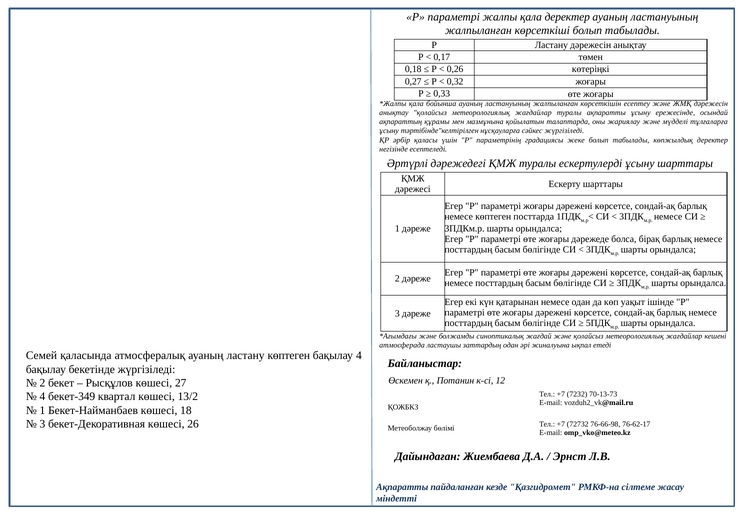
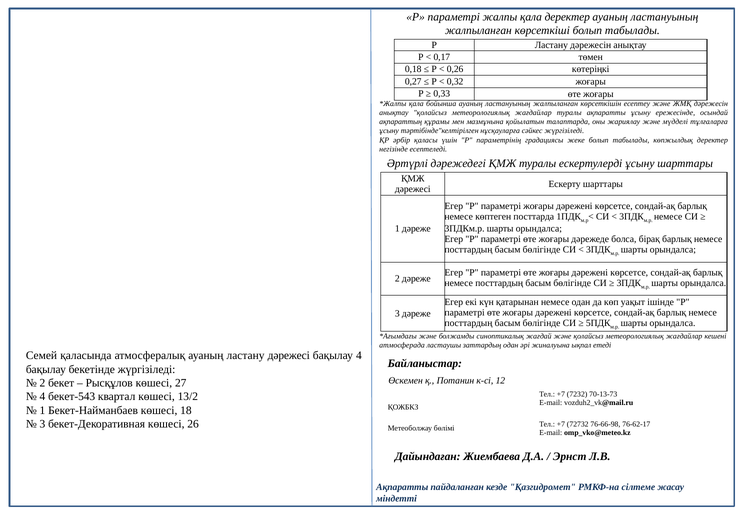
ластану көптеген: көптеген -> дәрежесі (289, 356)
бекет-349: бекет-349 -> бекет-543 (72, 397)
